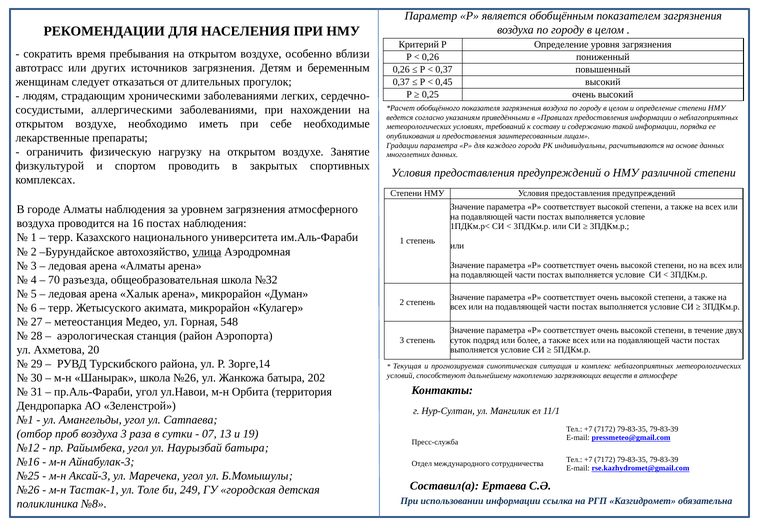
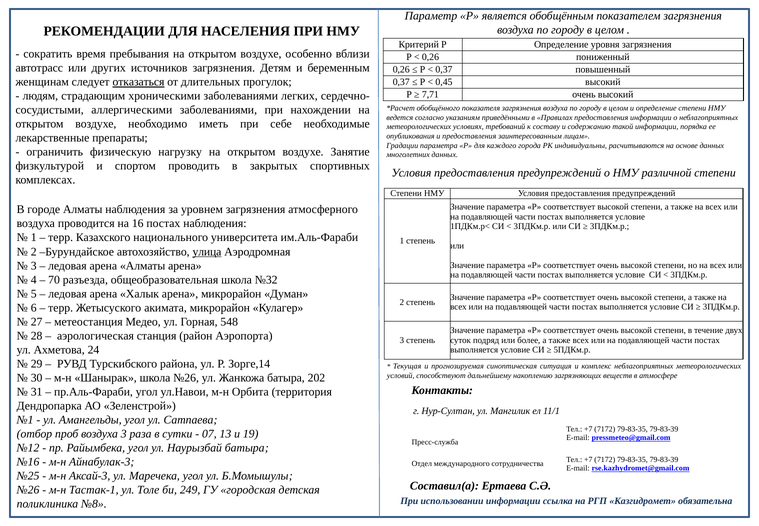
отказаться underline: none -> present (138, 82)
0,25: 0,25 -> 7,71 (430, 94)
20: 20 -> 24 (93, 349)
